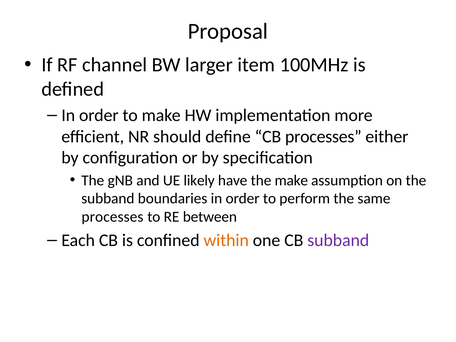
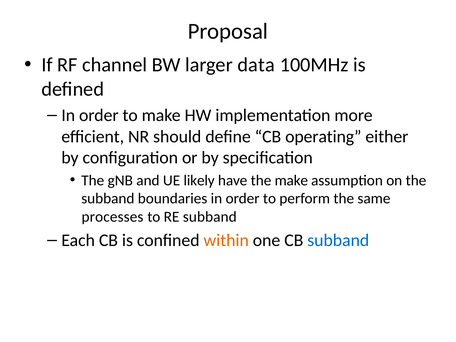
item: item -> data (256, 65)
CB processes: processes -> operating (323, 137)
RE between: between -> subband (210, 217)
subband colour: purple -> blue (338, 240)
